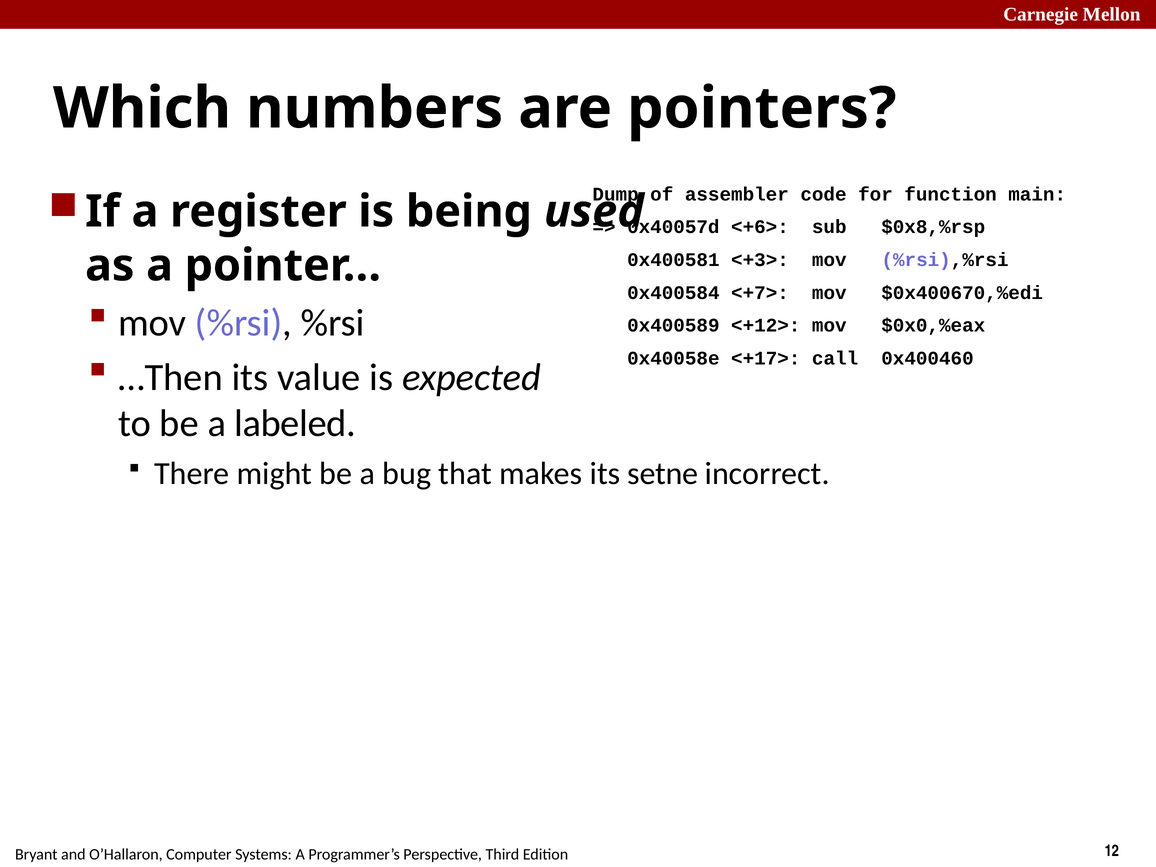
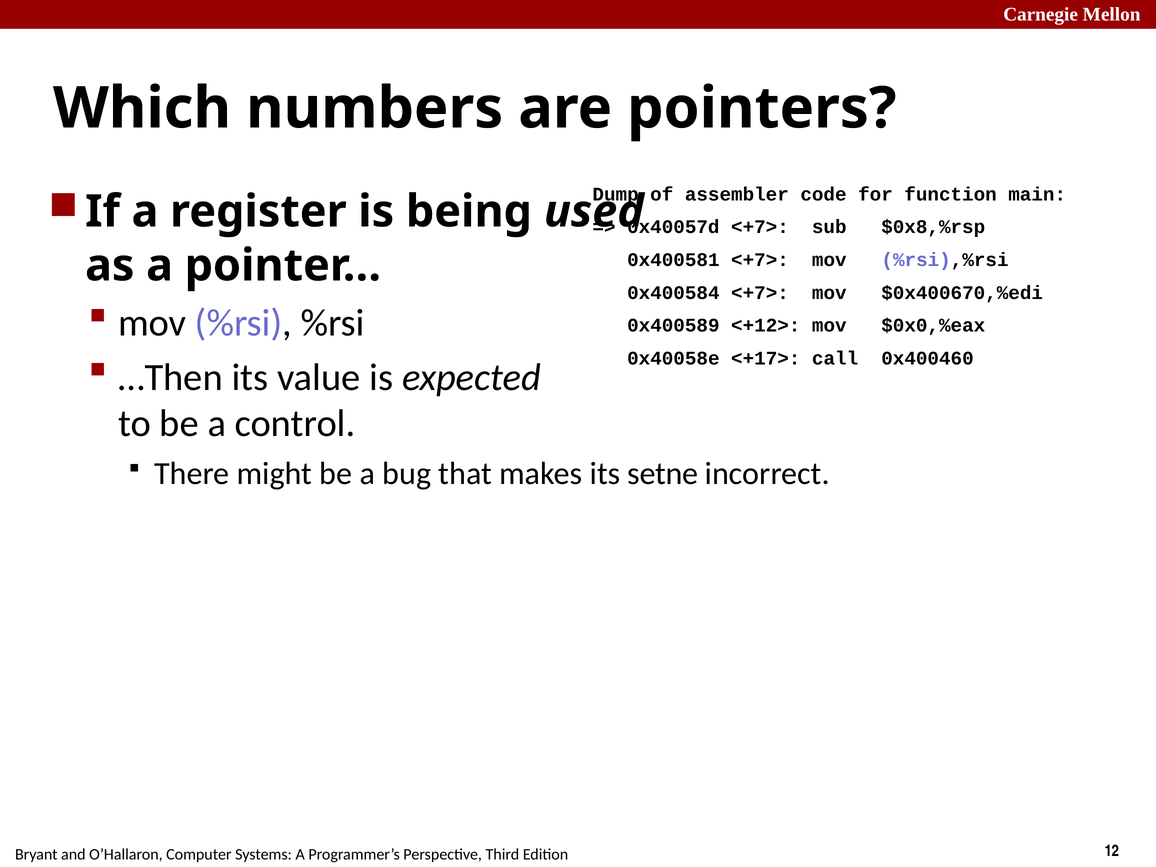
0x40057d <+6>: <+6> -> <+7> (760, 227)
0x400581 <+3>: <+3> -> <+7> (760, 260)
labeled: labeled -> control (295, 424)
